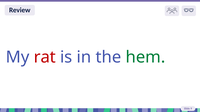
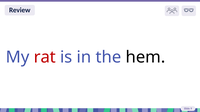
hem colour: green -> black (145, 57)
